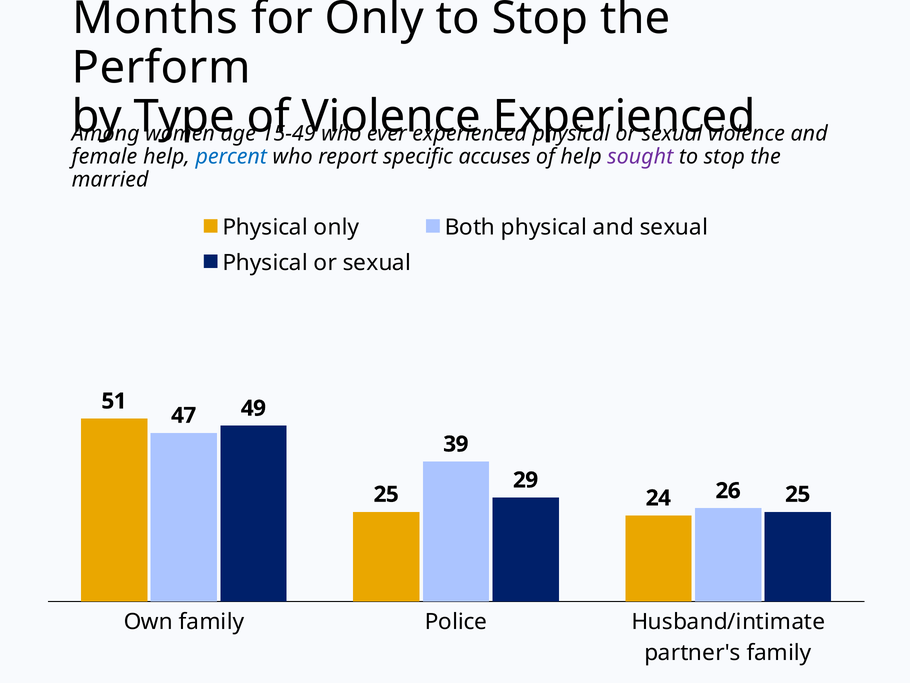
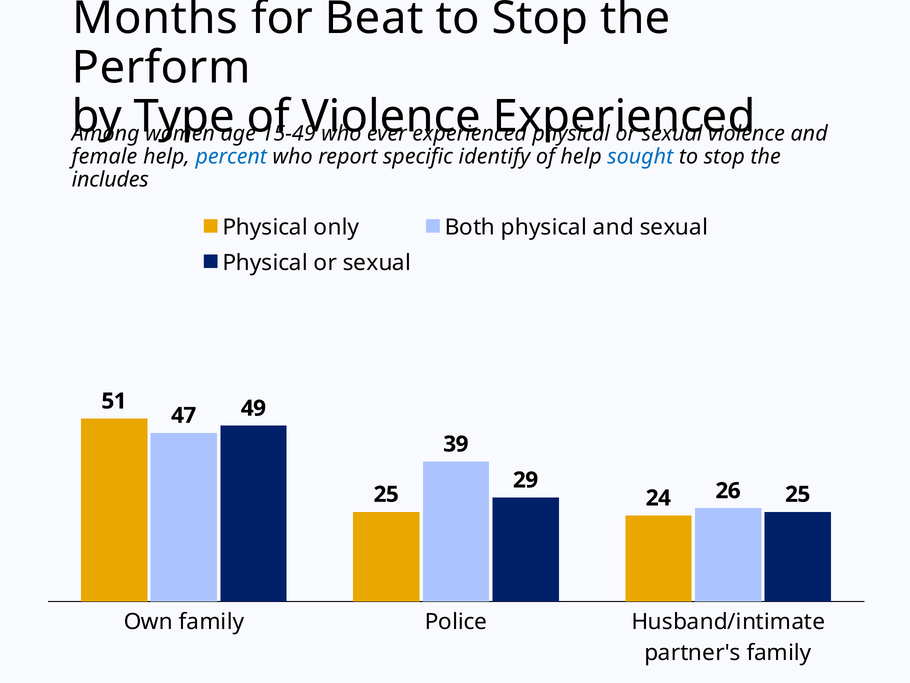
for Only: Only -> Beat (374, 18)
accuses: accuses -> identify (494, 157)
sought colour: purple -> blue (640, 157)
married: married -> includes (110, 180)
